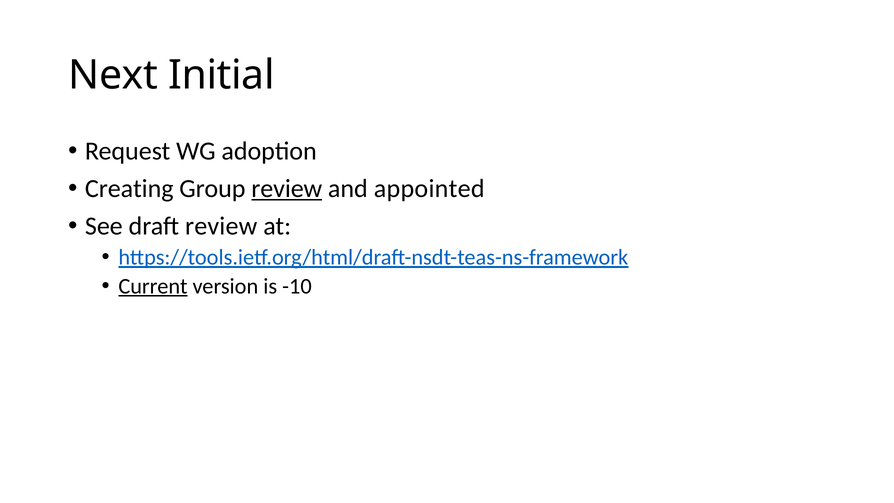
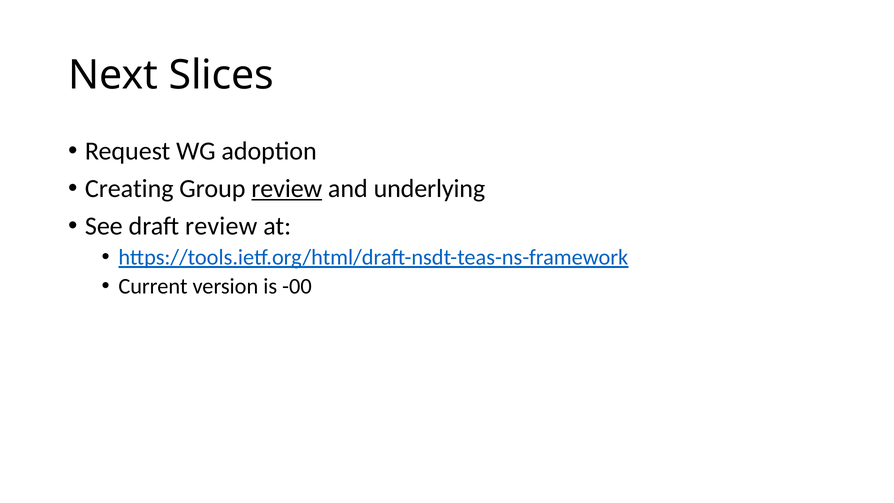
Initial: Initial -> Slices (221, 75)
appointed: appointed -> underlying (429, 189)
Current underline: present -> none (153, 286)
-10: -10 -> -00 (297, 286)
